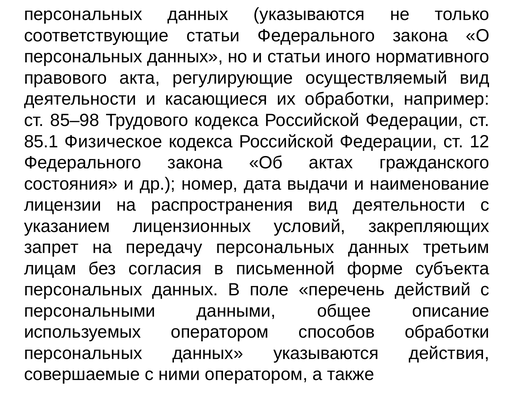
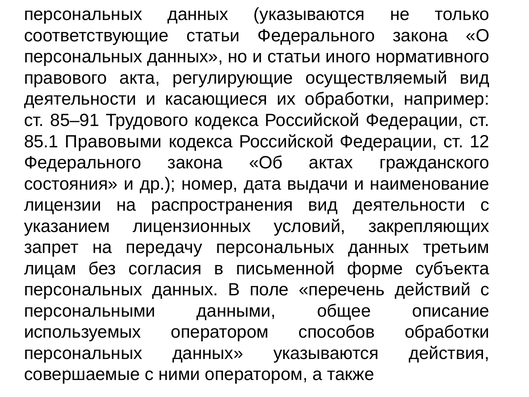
85–98: 85–98 -> 85–91 (75, 120)
Физическое: Физическое -> Правовыми (113, 141)
